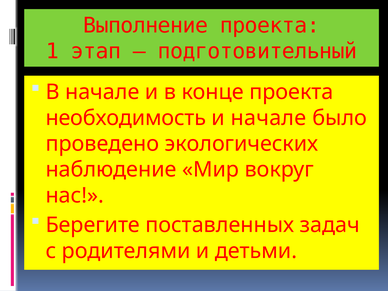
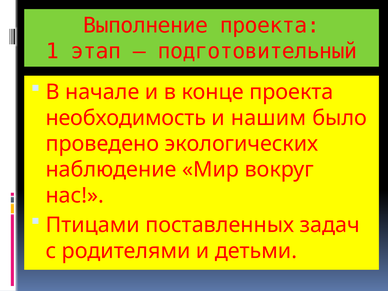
и начале: начале -> нашим (268, 118)
Берегите: Берегите -> Птицами (93, 225)
